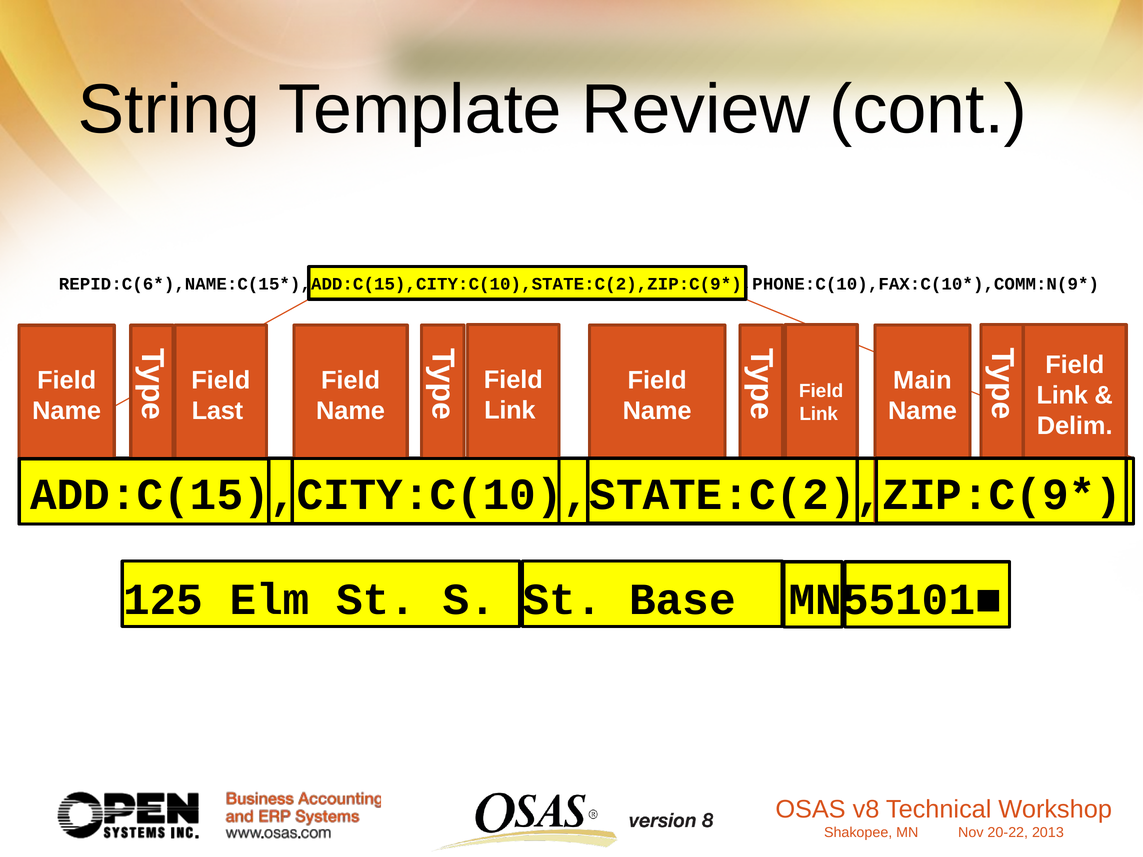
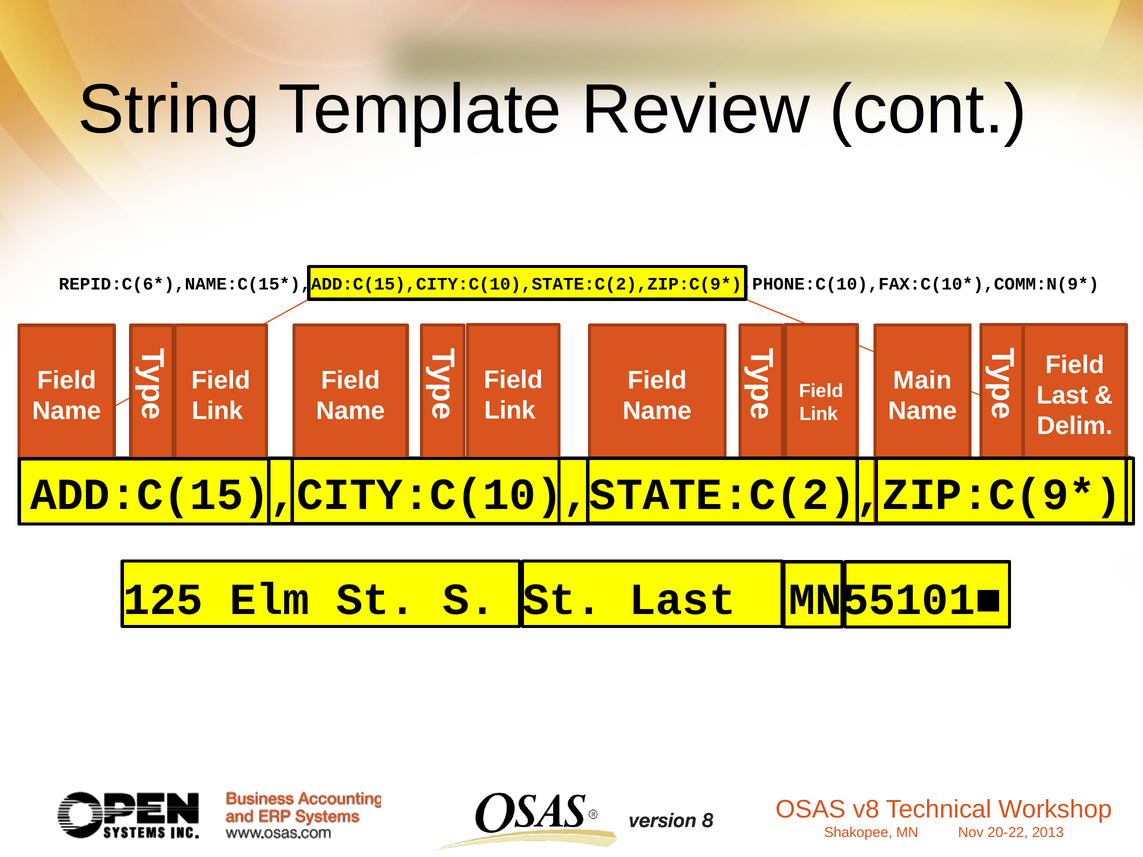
Link: Link -> Last (1062, 395)
Last: Last -> Link (217, 411)
St Base: Base -> Last (682, 600)
